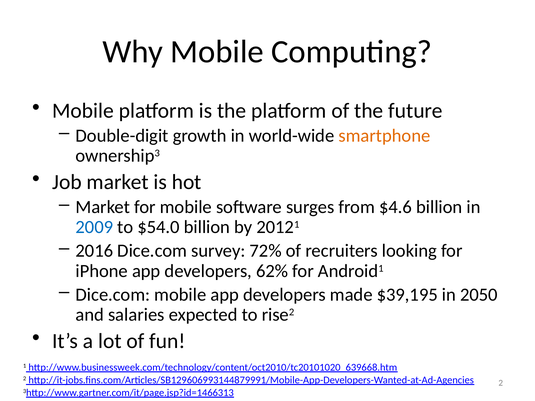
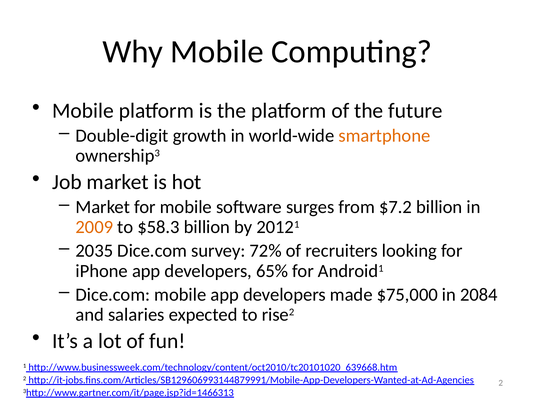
$4.6: $4.6 -> $7.2 (396, 207)
2009 colour: blue -> orange (94, 227)
$54.0: $54.0 -> $58.3 (158, 227)
2016: 2016 -> 2035 (94, 251)
62%: 62% -> 65% (272, 271)
$39,195: $39,195 -> $75,000 (407, 295)
2050: 2050 -> 2084 (479, 295)
